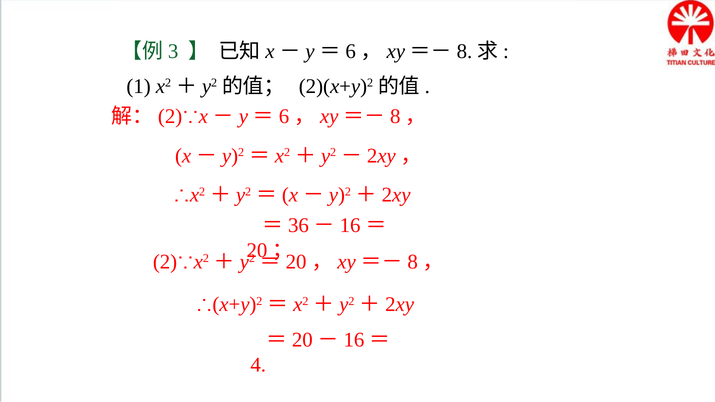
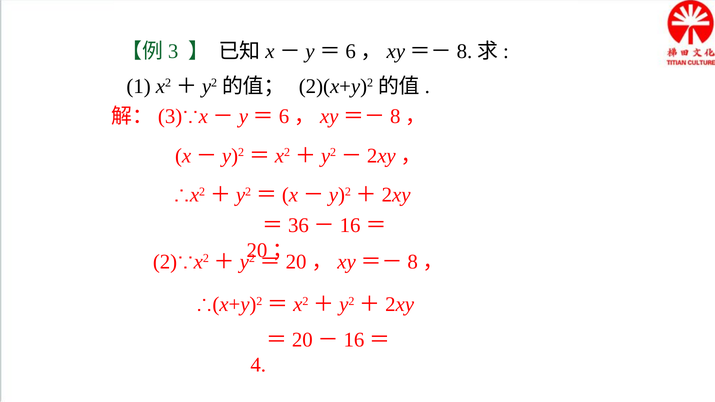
2: 2 -> 3 (170, 117)
